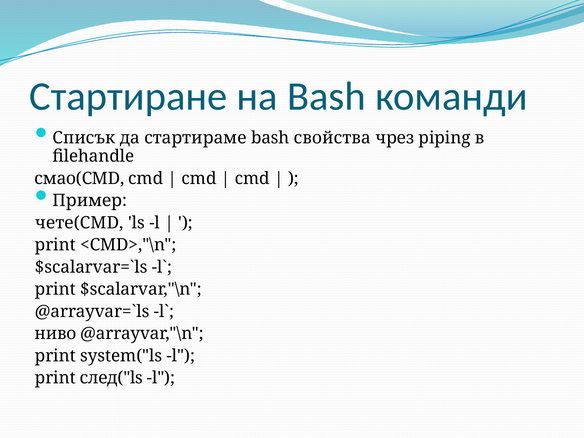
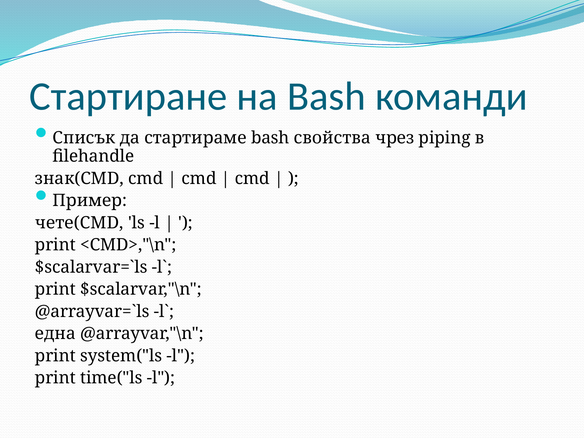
смао(CMD: смао(CMD -> знак(CMD (79, 178)
ниво: ниво -> една (55, 334)
след("ls: след("ls -> time("ls (111, 378)
